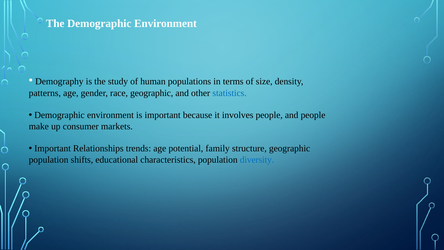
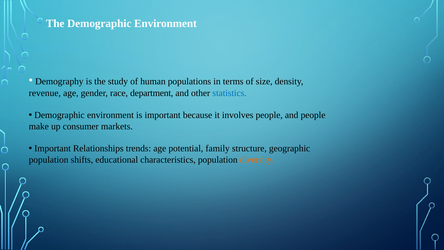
patterns: patterns -> revenue (45, 93)
race geographic: geographic -> department (152, 93)
diversity colour: blue -> orange (257, 159)
